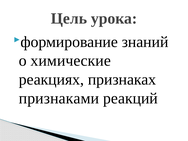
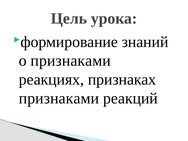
о химические: химические -> признаками (71, 61)
